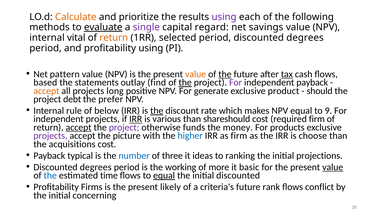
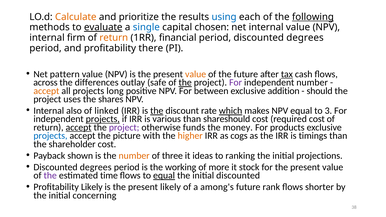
using colour: purple -> blue (224, 17)
following underline: none -> present (313, 17)
single colour: purple -> blue (146, 27)
regard: regard -> chosen (212, 27)
net savings: savings -> internal (266, 27)
vital: vital -> firm (76, 38)
selected: selected -> financial (178, 38)
profitability using: using -> there (151, 48)
the underline: present -> none (225, 74)
based: based -> across (45, 83)
statements: statements -> differences (97, 83)
find: find -> safe (157, 83)
independent payback: payback -> number (312, 83)
generate: generate -> between (211, 91)
product: product -> addition (284, 91)
debt: debt -> uses (72, 99)
prefer: prefer -> shares (111, 99)
rule: rule -> also (74, 111)
below: below -> linked (107, 111)
which underline: none -> present (231, 111)
9: 9 -> 3 (328, 111)
projects underline: none -> present (103, 119)
IRR underline: present -> none (136, 119)
required firm: firm -> cost (317, 119)
projects colour: purple -> blue (50, 136)
higher colour: blue -> orange (190, 136)
as firm: firm -> cogs (239, 136)
choose: choose -> timings (313, 136)
acquisitions: acquisitions -> shareholder (72, 144)
typical: typical -> shown (80, 156)
number colour: blue -> orange (134, 156)
basic: basic -> stock (249, 167)
value underline: present -> none (333, 167)
the colour: blue -> purple (50, 176)
Profitability Firms: Firms -> Likely (92, 187)
criteria's: criteria's -> among's (217, 187)
conflict: conflict -> shorter (320, 187)
